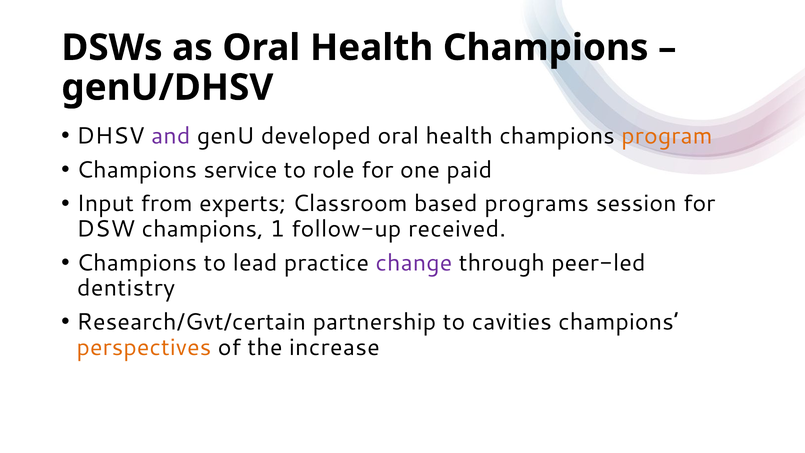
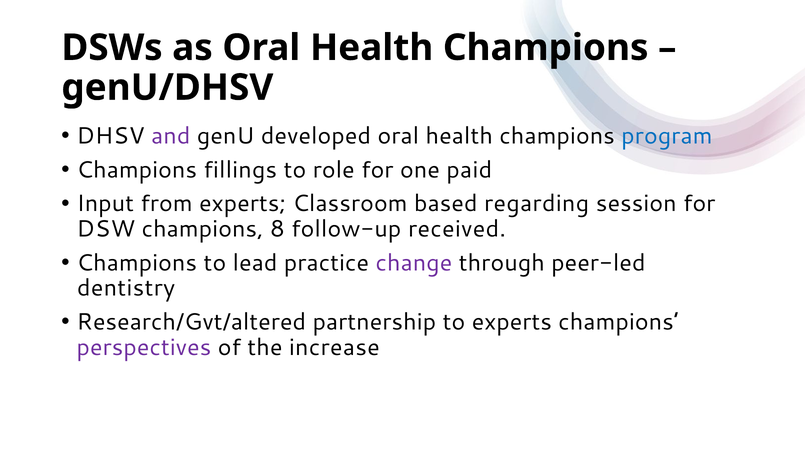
program colour: orange -> blue (667, 136)
service: service -> fillings (240, 170)
programs: programs -> regarding (537, 204)
1: 1 -> 8 (277, 229)
Research/Gvt/certain: Research/Gvt/certain -> Research/Gvt/altered (191, 322)
to cavities: cavities -> experts (512, 322)
perspectives colour: orange -> purple (144, 347)
